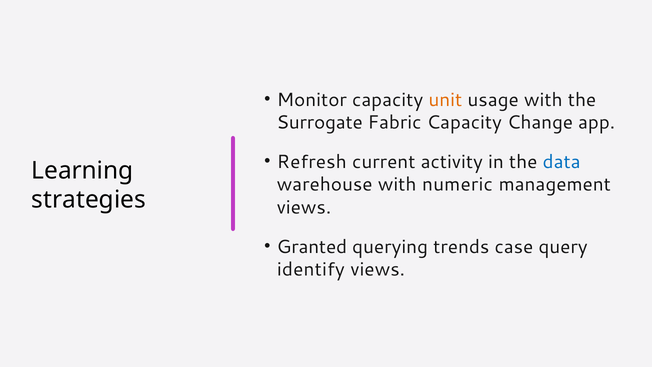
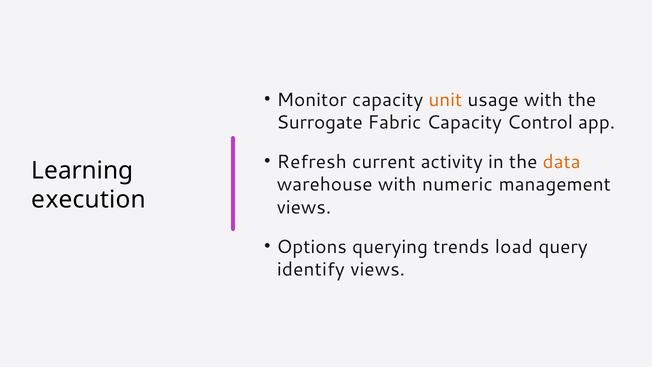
Change: Change -> Control (540, 123)
data colour: blue -> orange (562, 162)
strategies: strategies -> execution (89, 200)
Granted: Granted -> Options (312, 247)
case: case -> load (514, 247)
